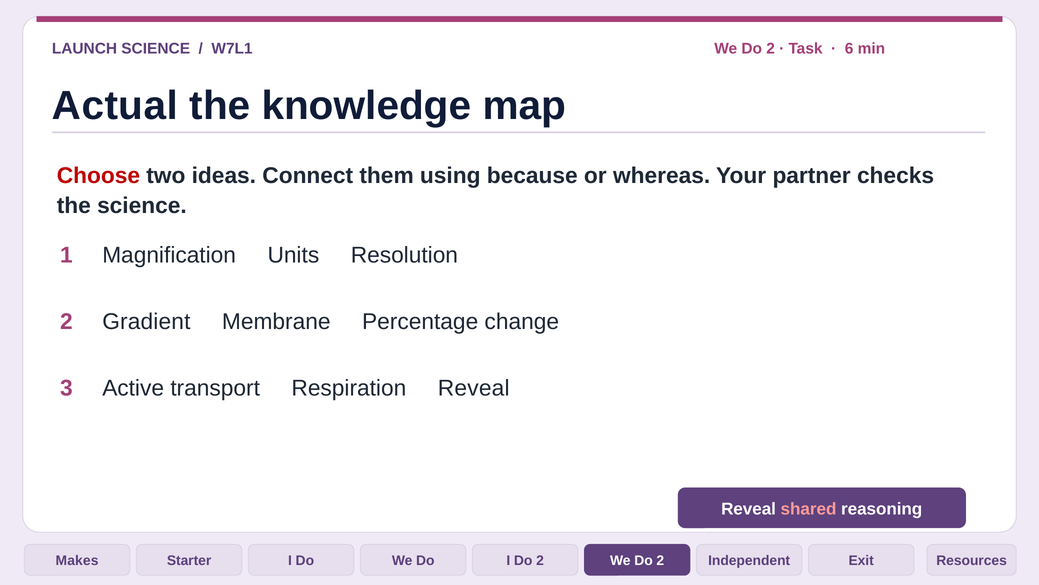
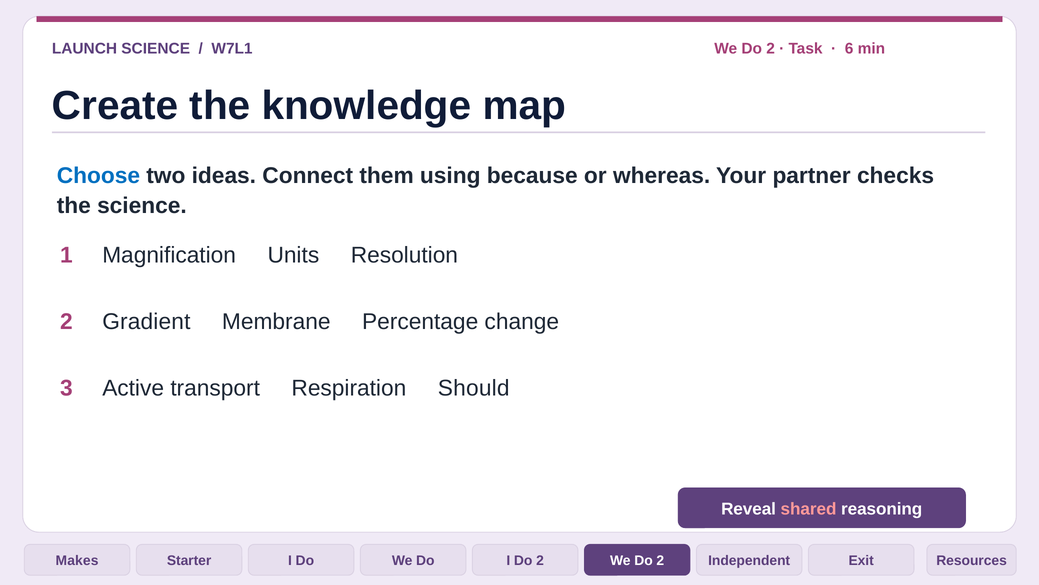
Actual: Actual -> Create (115, 106)
Choose colour: red -> blue (98, 175)
Respiration Reveal: Reveal -> Should (474, 388)
